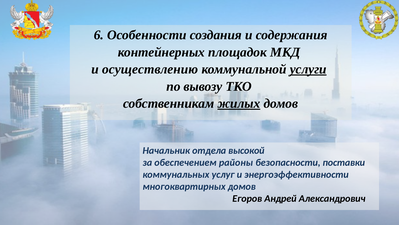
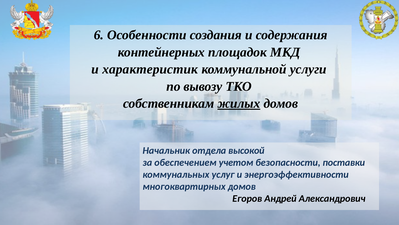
осуществлению: осуществлению -> характеристик (150, 69)
услуги underline: present -> none (308, 69)
районы: районы -> учетом (236, 162)
